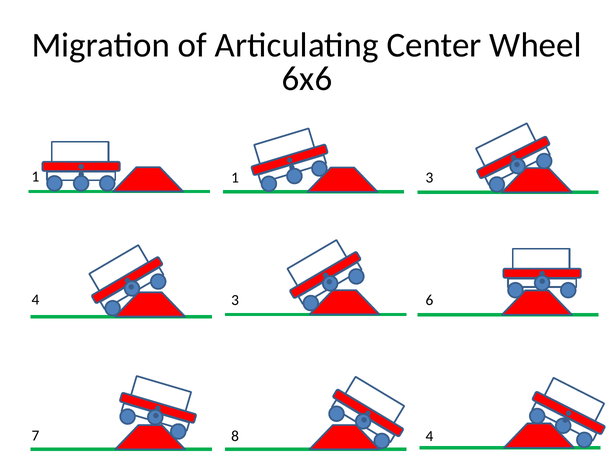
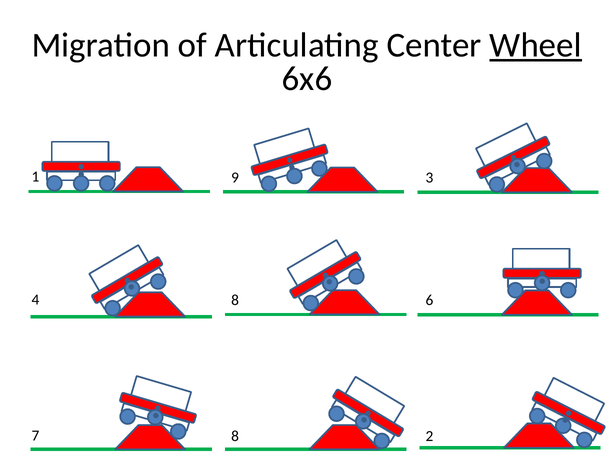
Wheel underline: none -> present (536, 45)
1 1: 1 -> 9 (235, 178)
4 3: 3 -> 8 (235, 301)
8 4: 4 -> 2 (430, 437)
